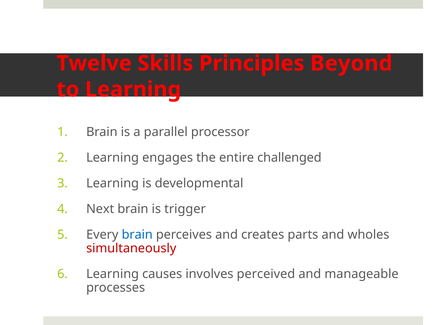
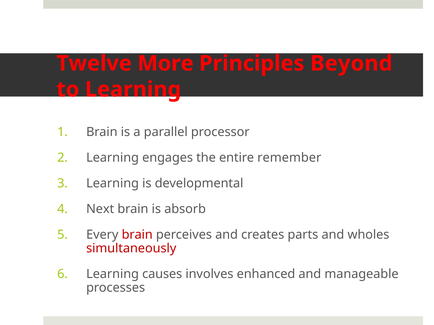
Skills: Skills -> More (166, 64)
challenged: challenged -> remember (289, 158)
trigger: trigger -> absorb (185, 209)
brain colour: blue -> red (137, 235)
perceived: perceived -> enhanced (266, 274)
